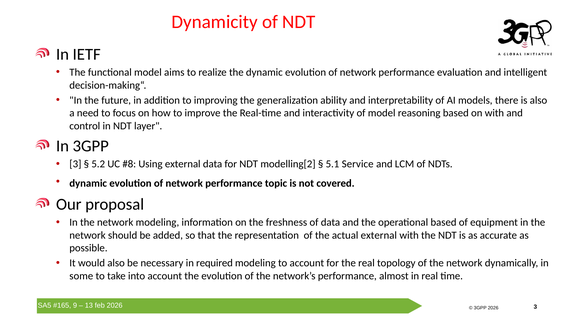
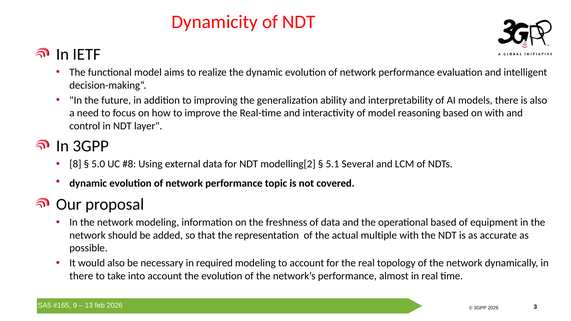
3: 3 -> 8 (75, 164)
5.2: 5.2 -> 5.0 (98, 164)
Service: Service -> Several (358, 164)
actual external: external -> multiple (379, 235)
some: some -> there (81, 276)
